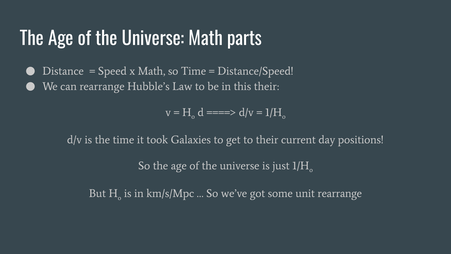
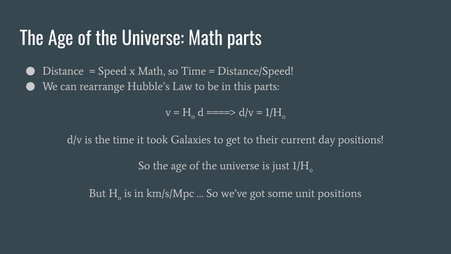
this their: their -> parts (267, 86)
unit rearrange: rearrange -> positions (340, 193)
